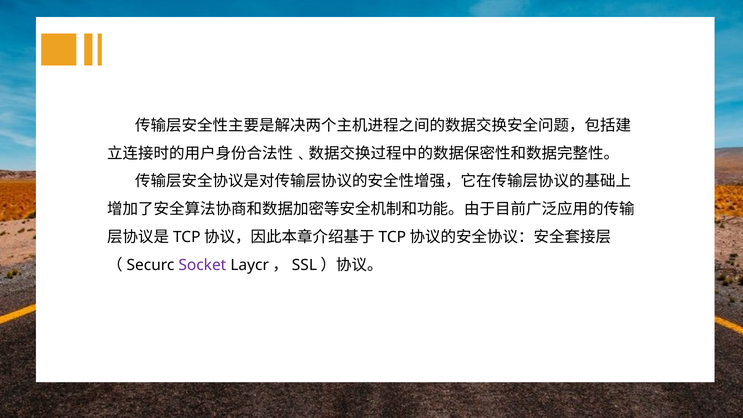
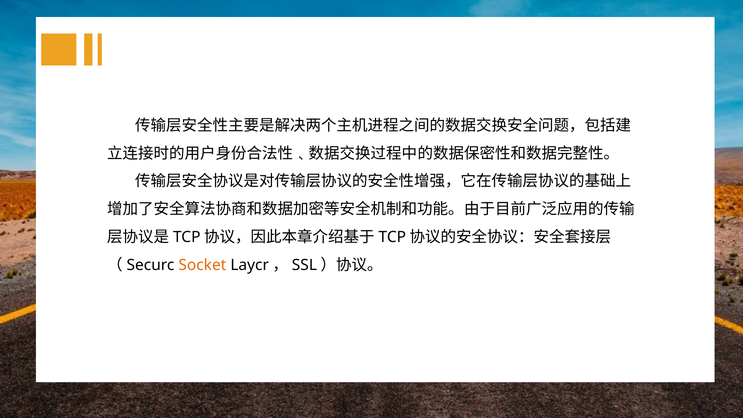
Socket colour: purple -> orange (202, 265)
